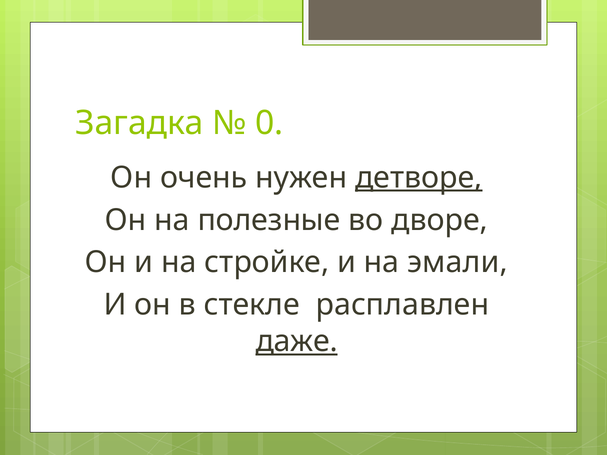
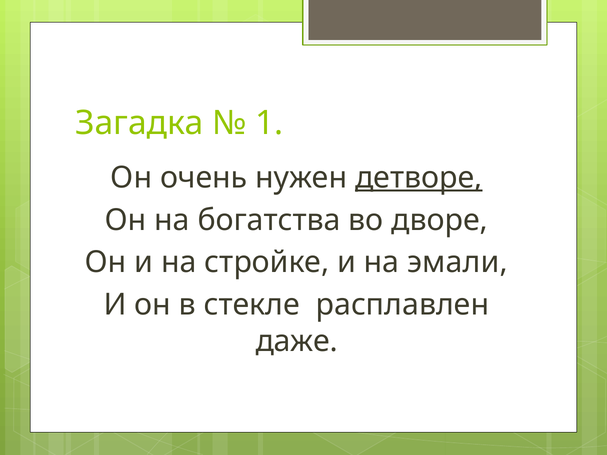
0: 0 -> 1 (269, 123)
полезные: полезные -> богатства (269, 220)
даже underline: present -> none (297, 342)
